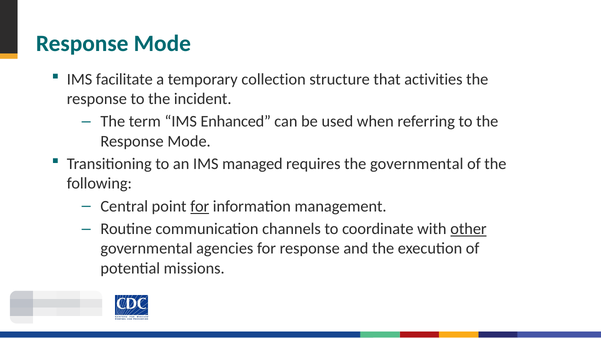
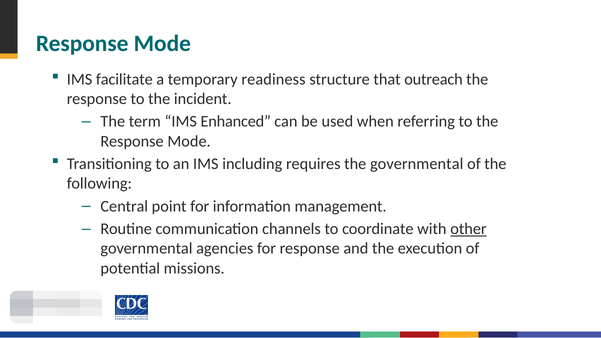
collection: collection -> readiness (274, 79)
activities: activities -> outreach (433, 79)
managed: managed -> including (252, 164)
for underline: present -> none (200, 206)
